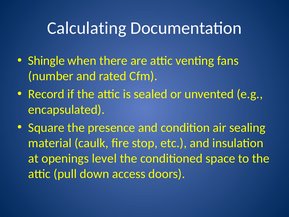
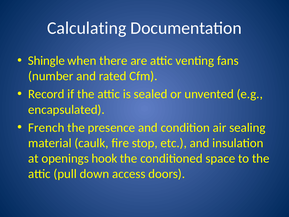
Square: Square -> French (46, 127)
level: level -> hook (104, 158)
